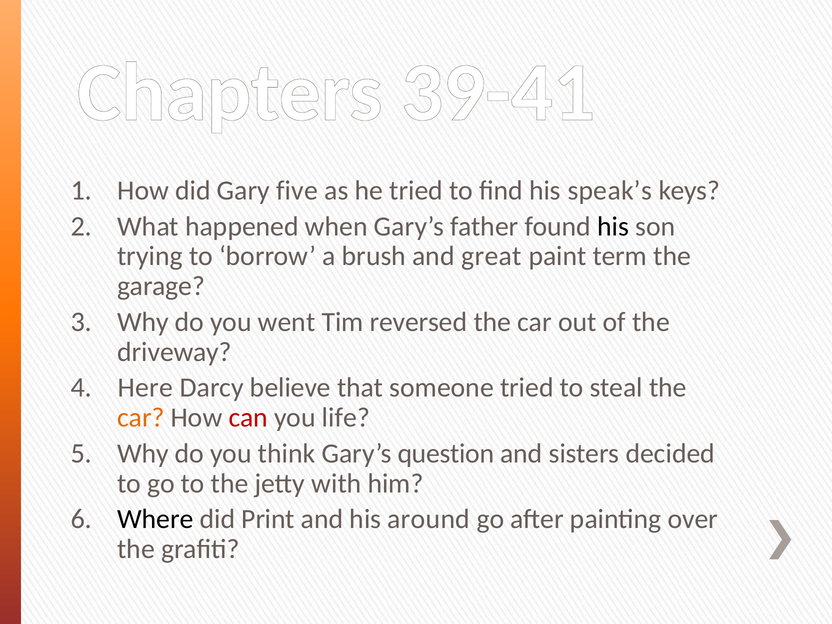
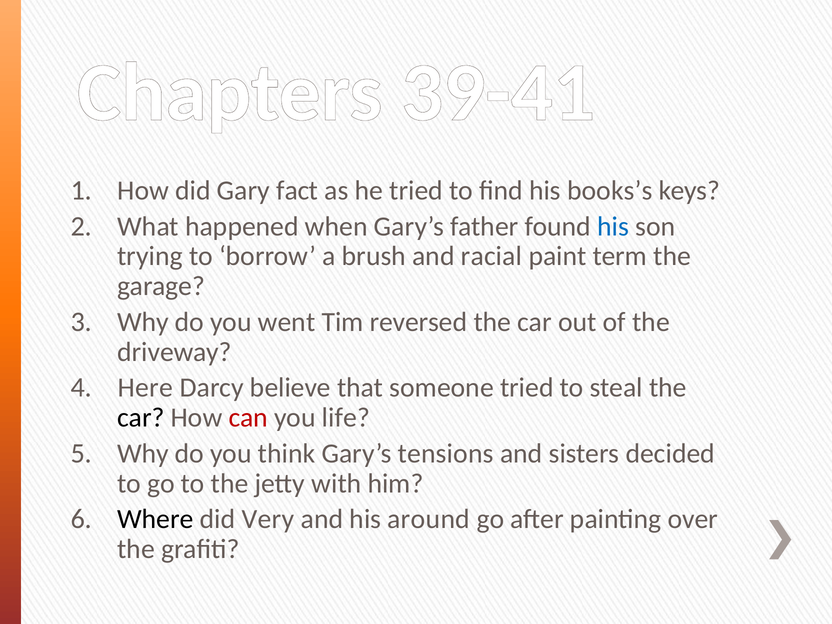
five: five -> fact (297, 191)
speak’s: speak’s -> books’s (610, 191)
his colour: black -> blue (613, 226)
great: great -> racial (492, 256)
car colour: orange -> black (141, 418)
question: question -> tensions (446, 453)
Print: Print -> Very (268, 519)
